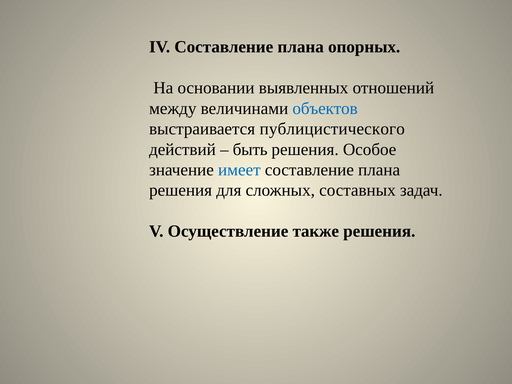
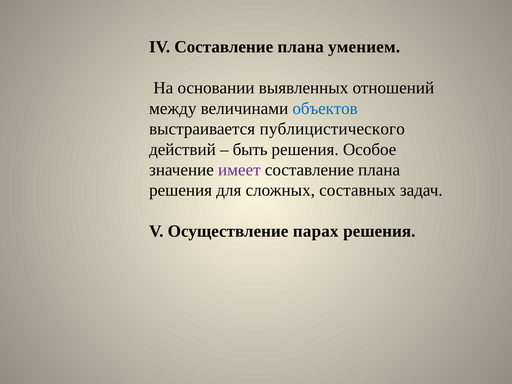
опорных: опорных -> умением (364, 47)
имеет colour: blue -> purple (239, 170)
также: также -> парах (316, 231)
